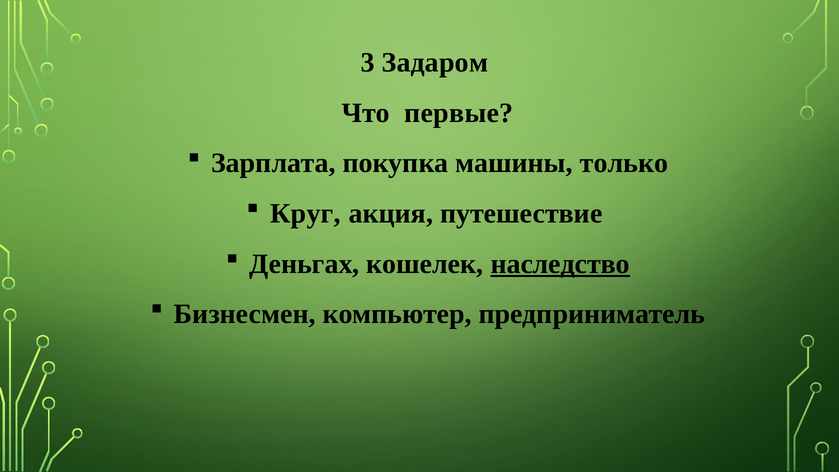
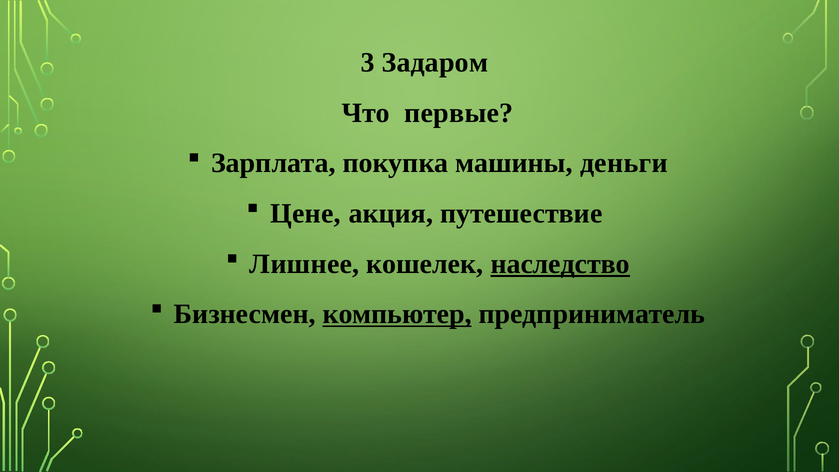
только: только -> деньги (624, 163)
Круг: Круг -> Цене (306, 214)
Деньгах: Деньгах -> Лишнее (304, 264)
компьютер underline: none -> present (397, 314)
